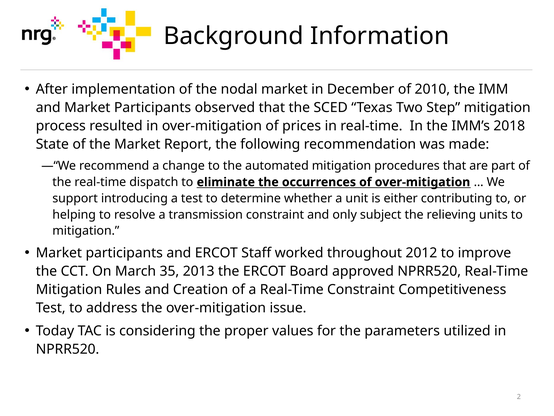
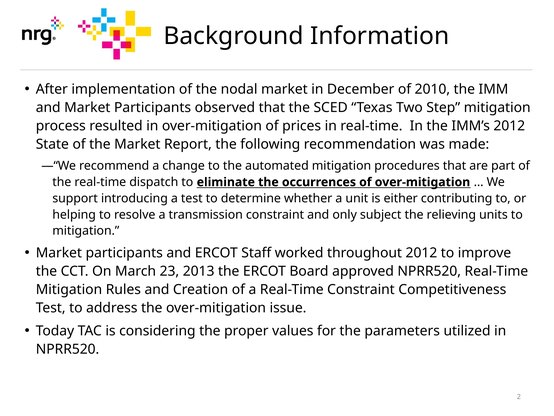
IMM’s 2018: 2018 -> 2012 (509, 126)
35: 35 -> 23 (169, 271)
